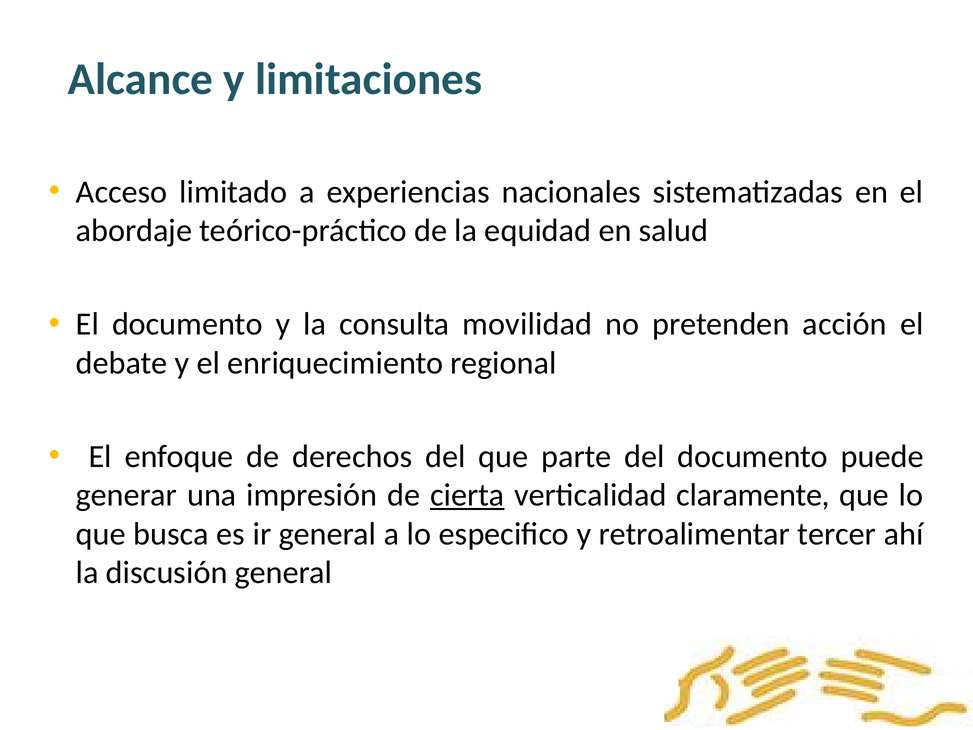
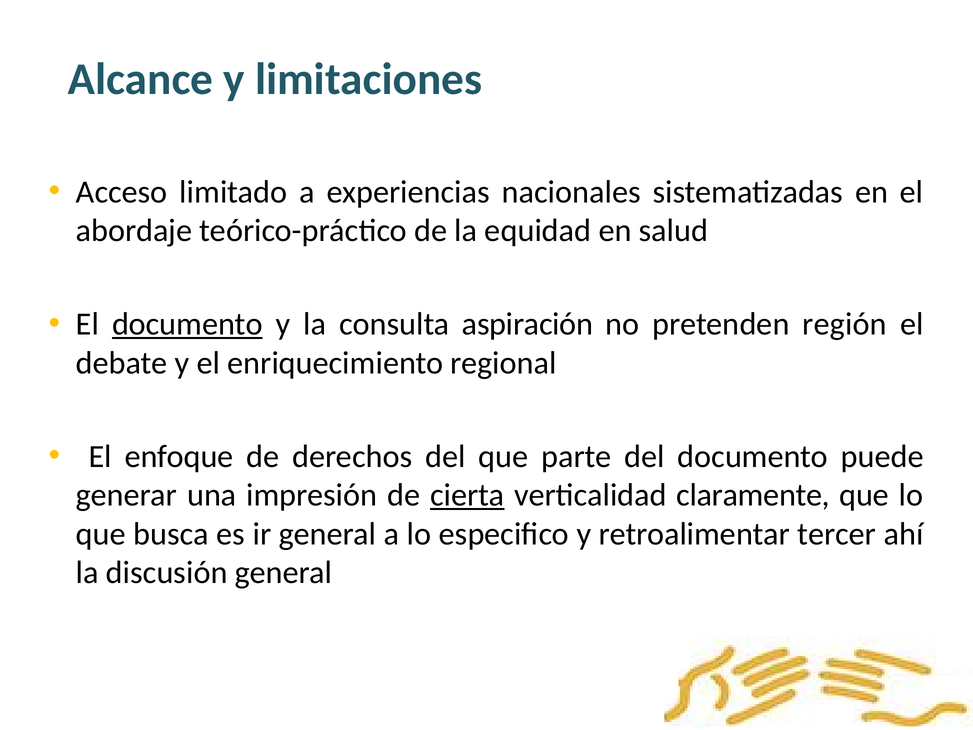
documento underline: none -> present (187, 324)
movilidad: movilidad -> aspiración (528, 324)
acción: acción -> región (845, 324)
